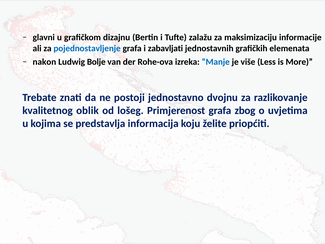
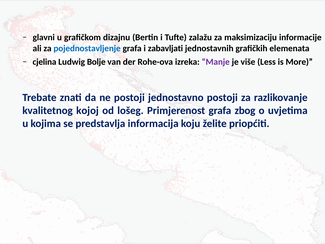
nakon: nakon -> cjelina (44, 62)
Manje colour: blue -> purple (216, 62)
jednostavno dvojnu: dvojnu -> postoji (222, 97)
oblik: oblik -> kojoj (87, 110)
